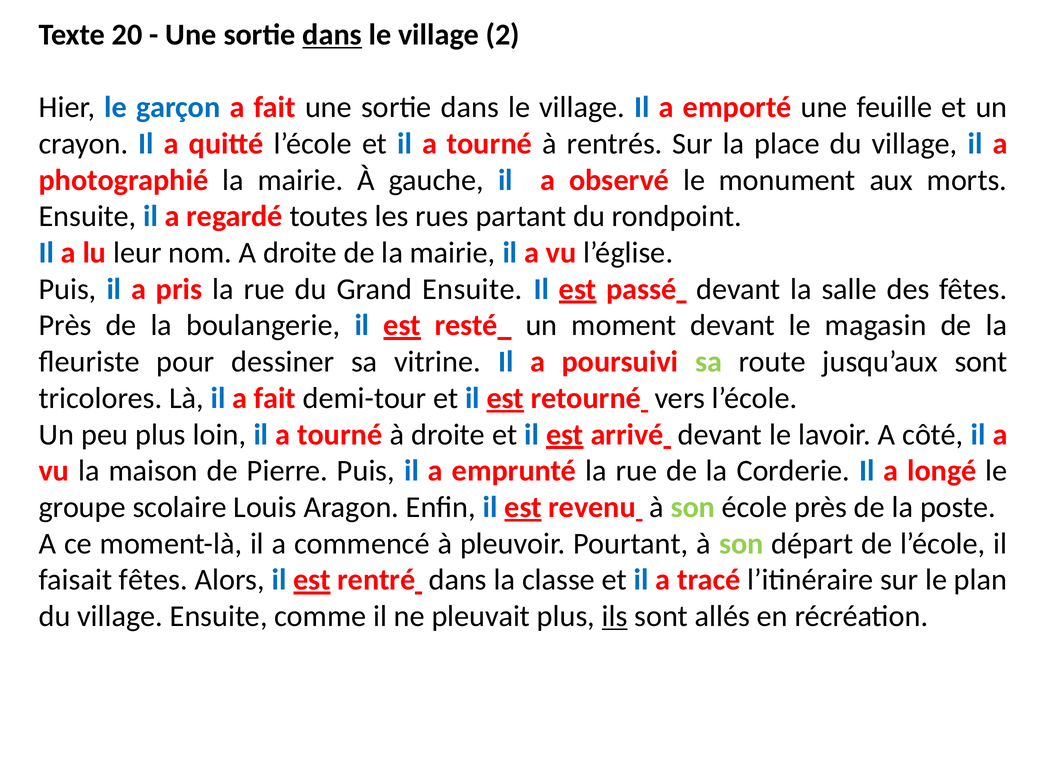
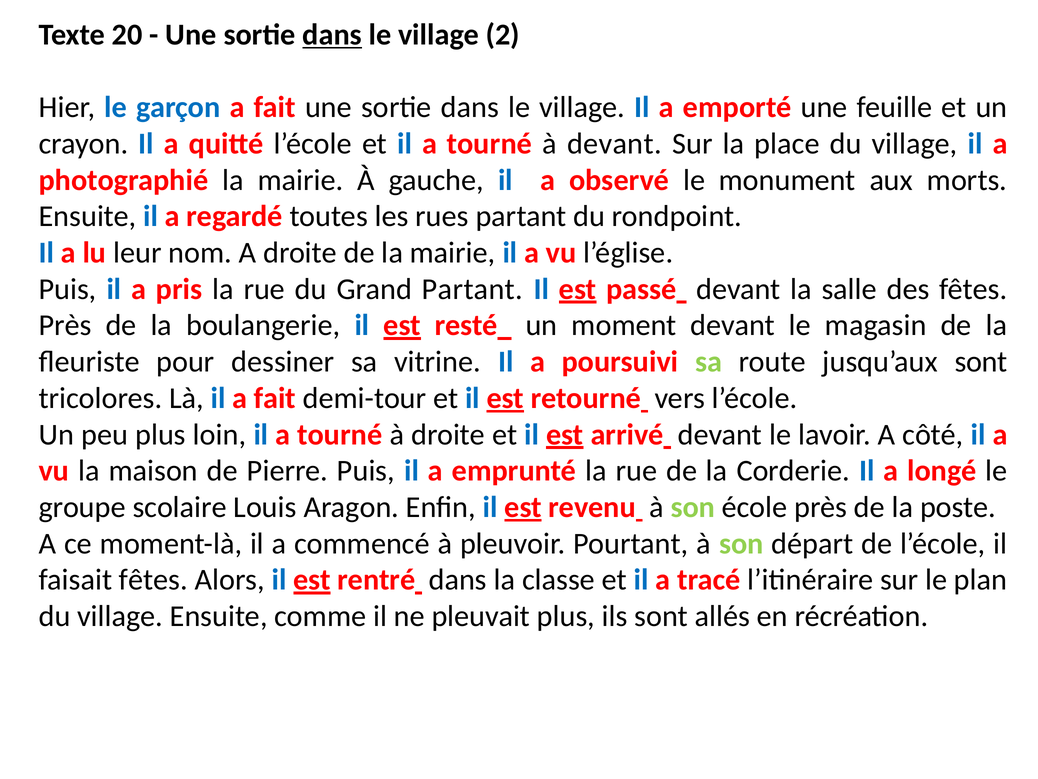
à rentrés: rentrés -> devant (614, 144)
Grand Ensuite: Ensuite -> Partant (472, 289)
ils underline: present -> none (615, 616)
